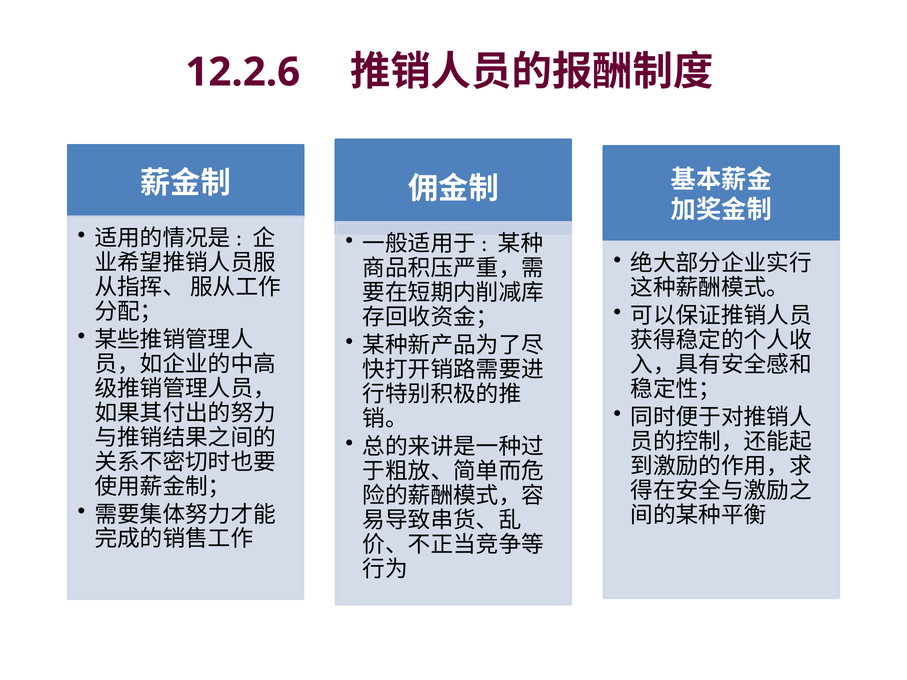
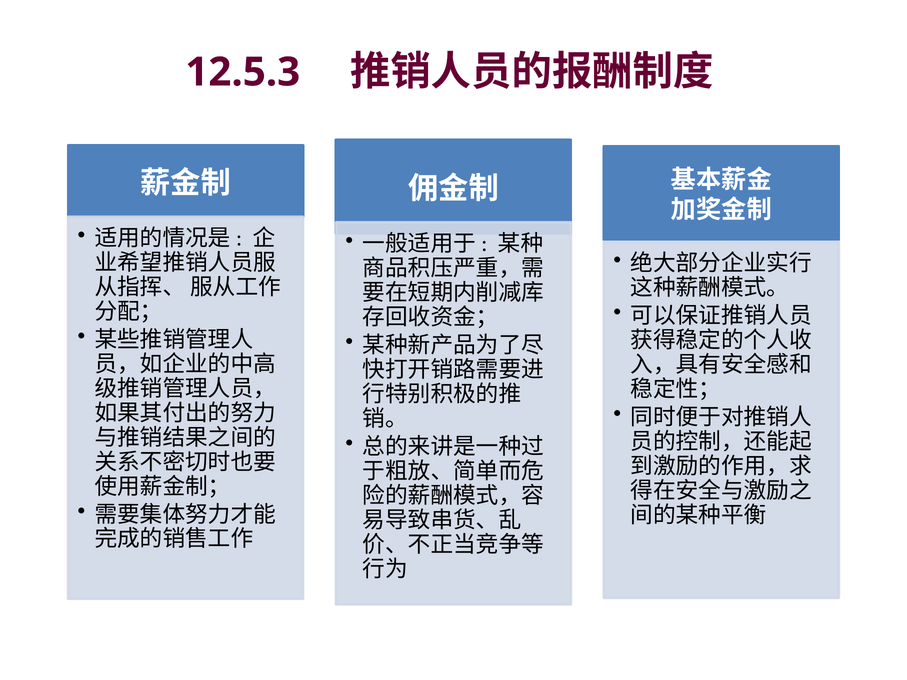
12.2.6: 12.2.6 -> 12.5.3 (243, 72)
